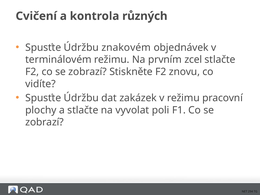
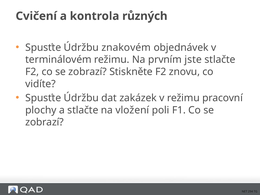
zcel: zcel -> jste (193, 60)
vyvolat: vyvolat -> vložení (132, 110)
